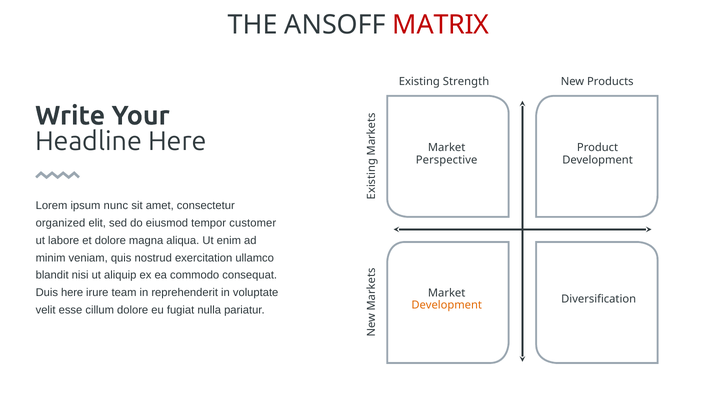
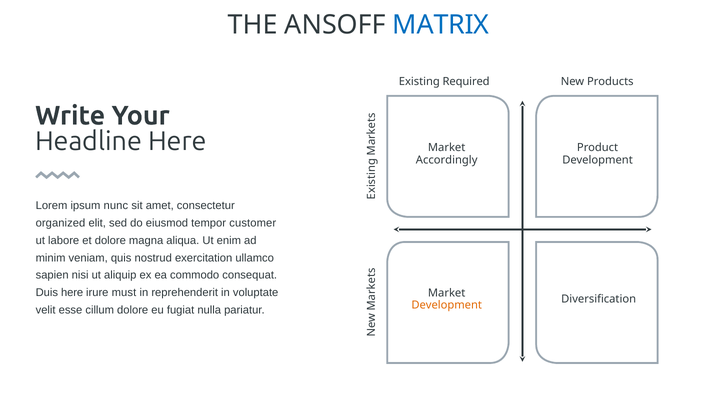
MATRIX colour: red -> blue (441, 25)
Strength: Strength -> Required (466, 82)
Perspective: Perspective -> Accordingly (447, 160)
blandit: blandit -> sapien (52, 276)
team: team -> must (124, 293)
